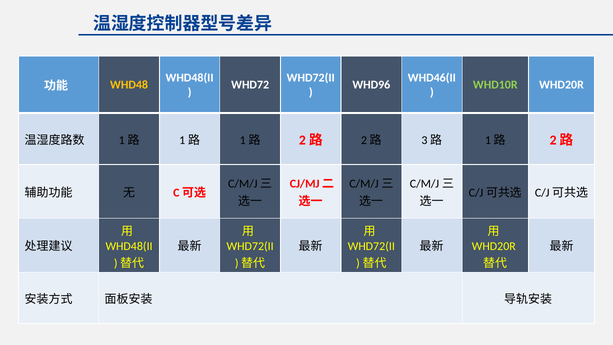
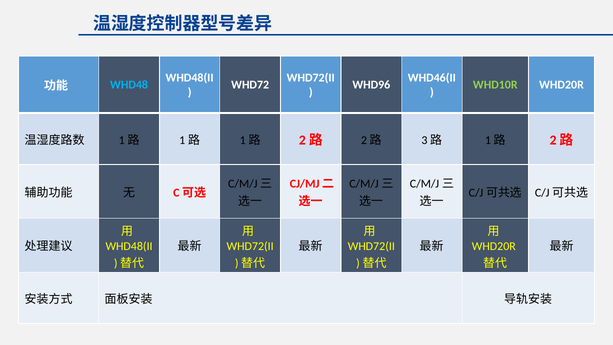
WHD48 colour: yellow -> light blue (129, 85)
